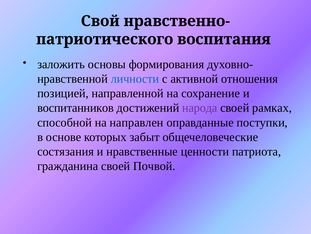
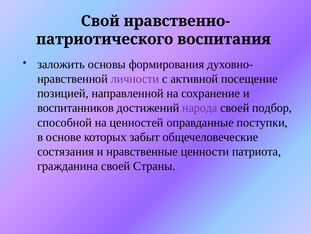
личности colour: blue -> purple (135, 79)
отношения: отношения -> посещение (249, 79)
рамках: рамках -> подбор (272, 108)
направлен: направлен -> ценностей (137, 122)
Почвой: Почвой -> Страны (154, 166)
